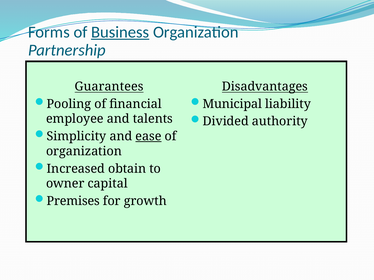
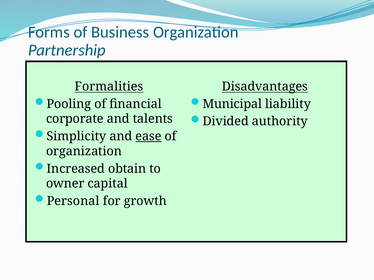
Business underline: present -> none (120, 32)
Guarantees: Guarantees -> Formalities (109, 87)
employee: employee -> corporate (75, 119)
Premises: Premises -> Personal (73, 201)
